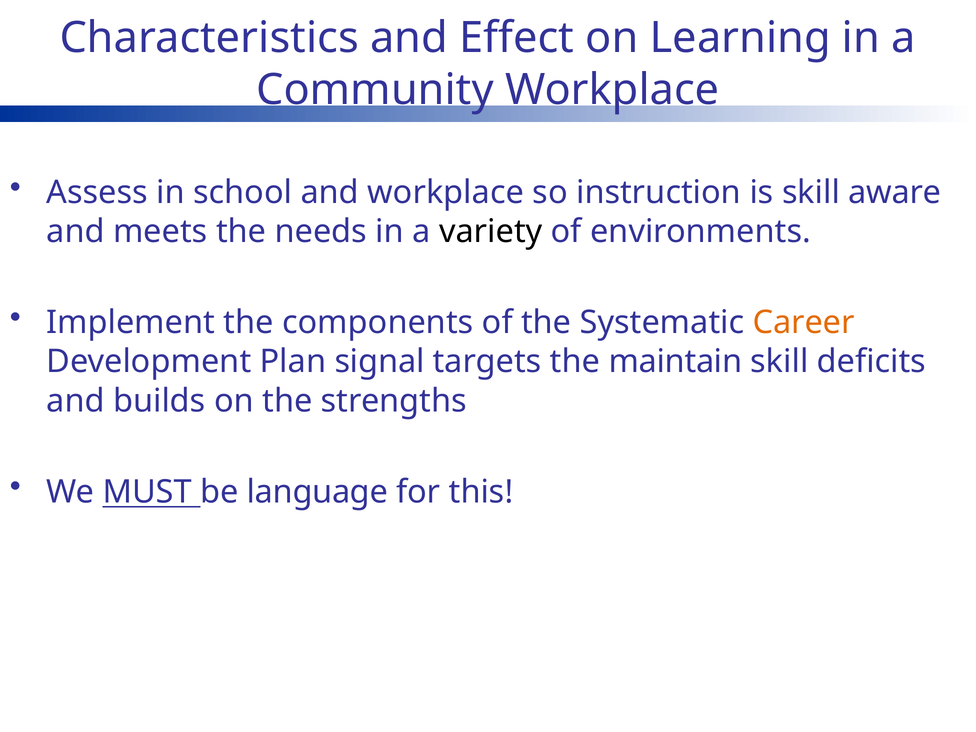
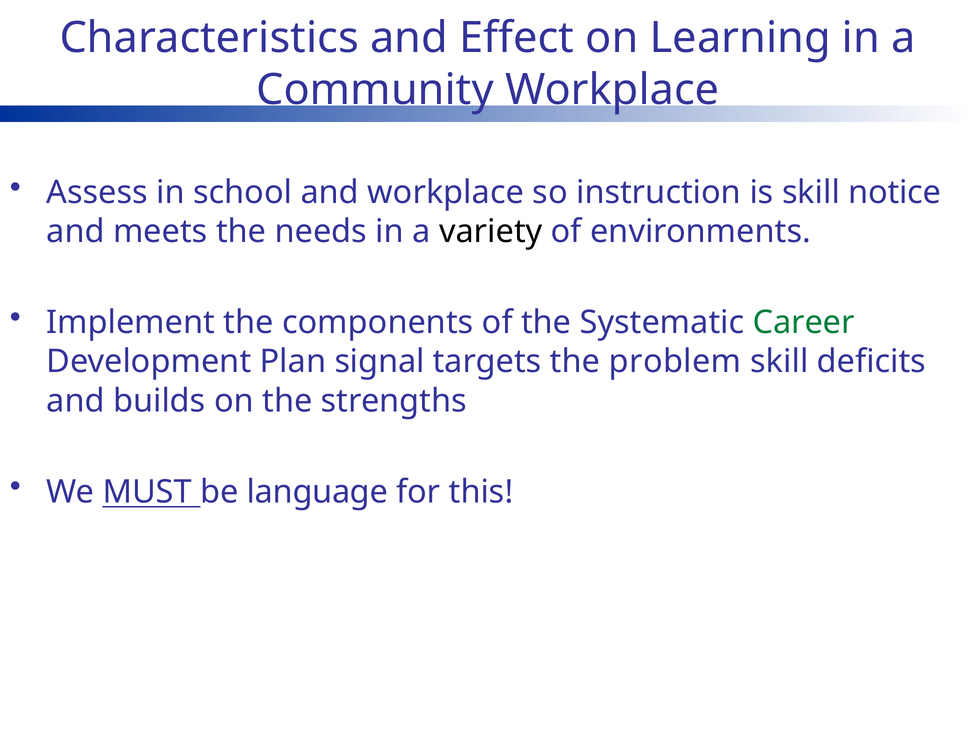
aware: aware -> notice (895, 193)
Career colour: orange -> green (804, 323)
maintain: maintain -> problem (675, 362)
